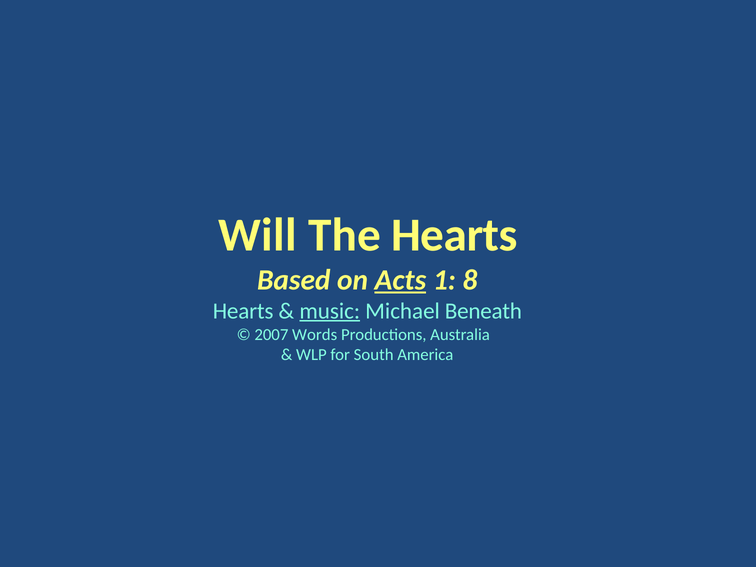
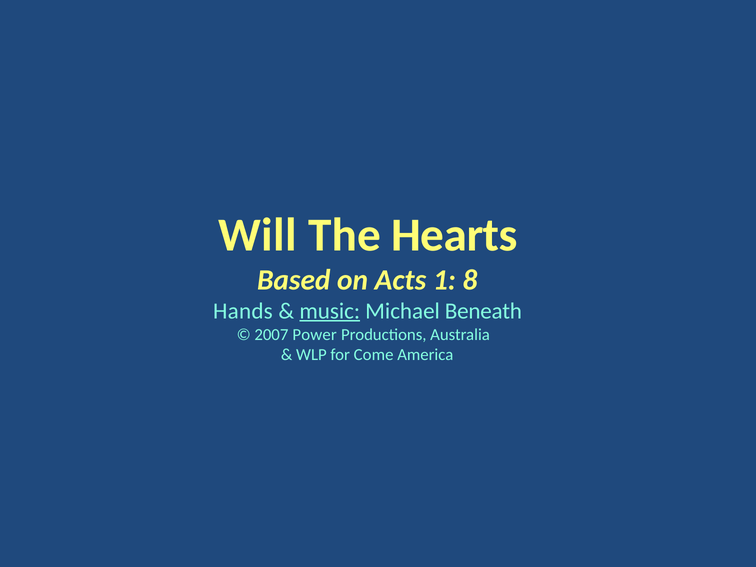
Acts underline: present -> none (400, 280)
Hearts: Hearts -> Hands (243, 311)
Words: Words -> Power (315, 334)
South: South -> Come (374, 355)
